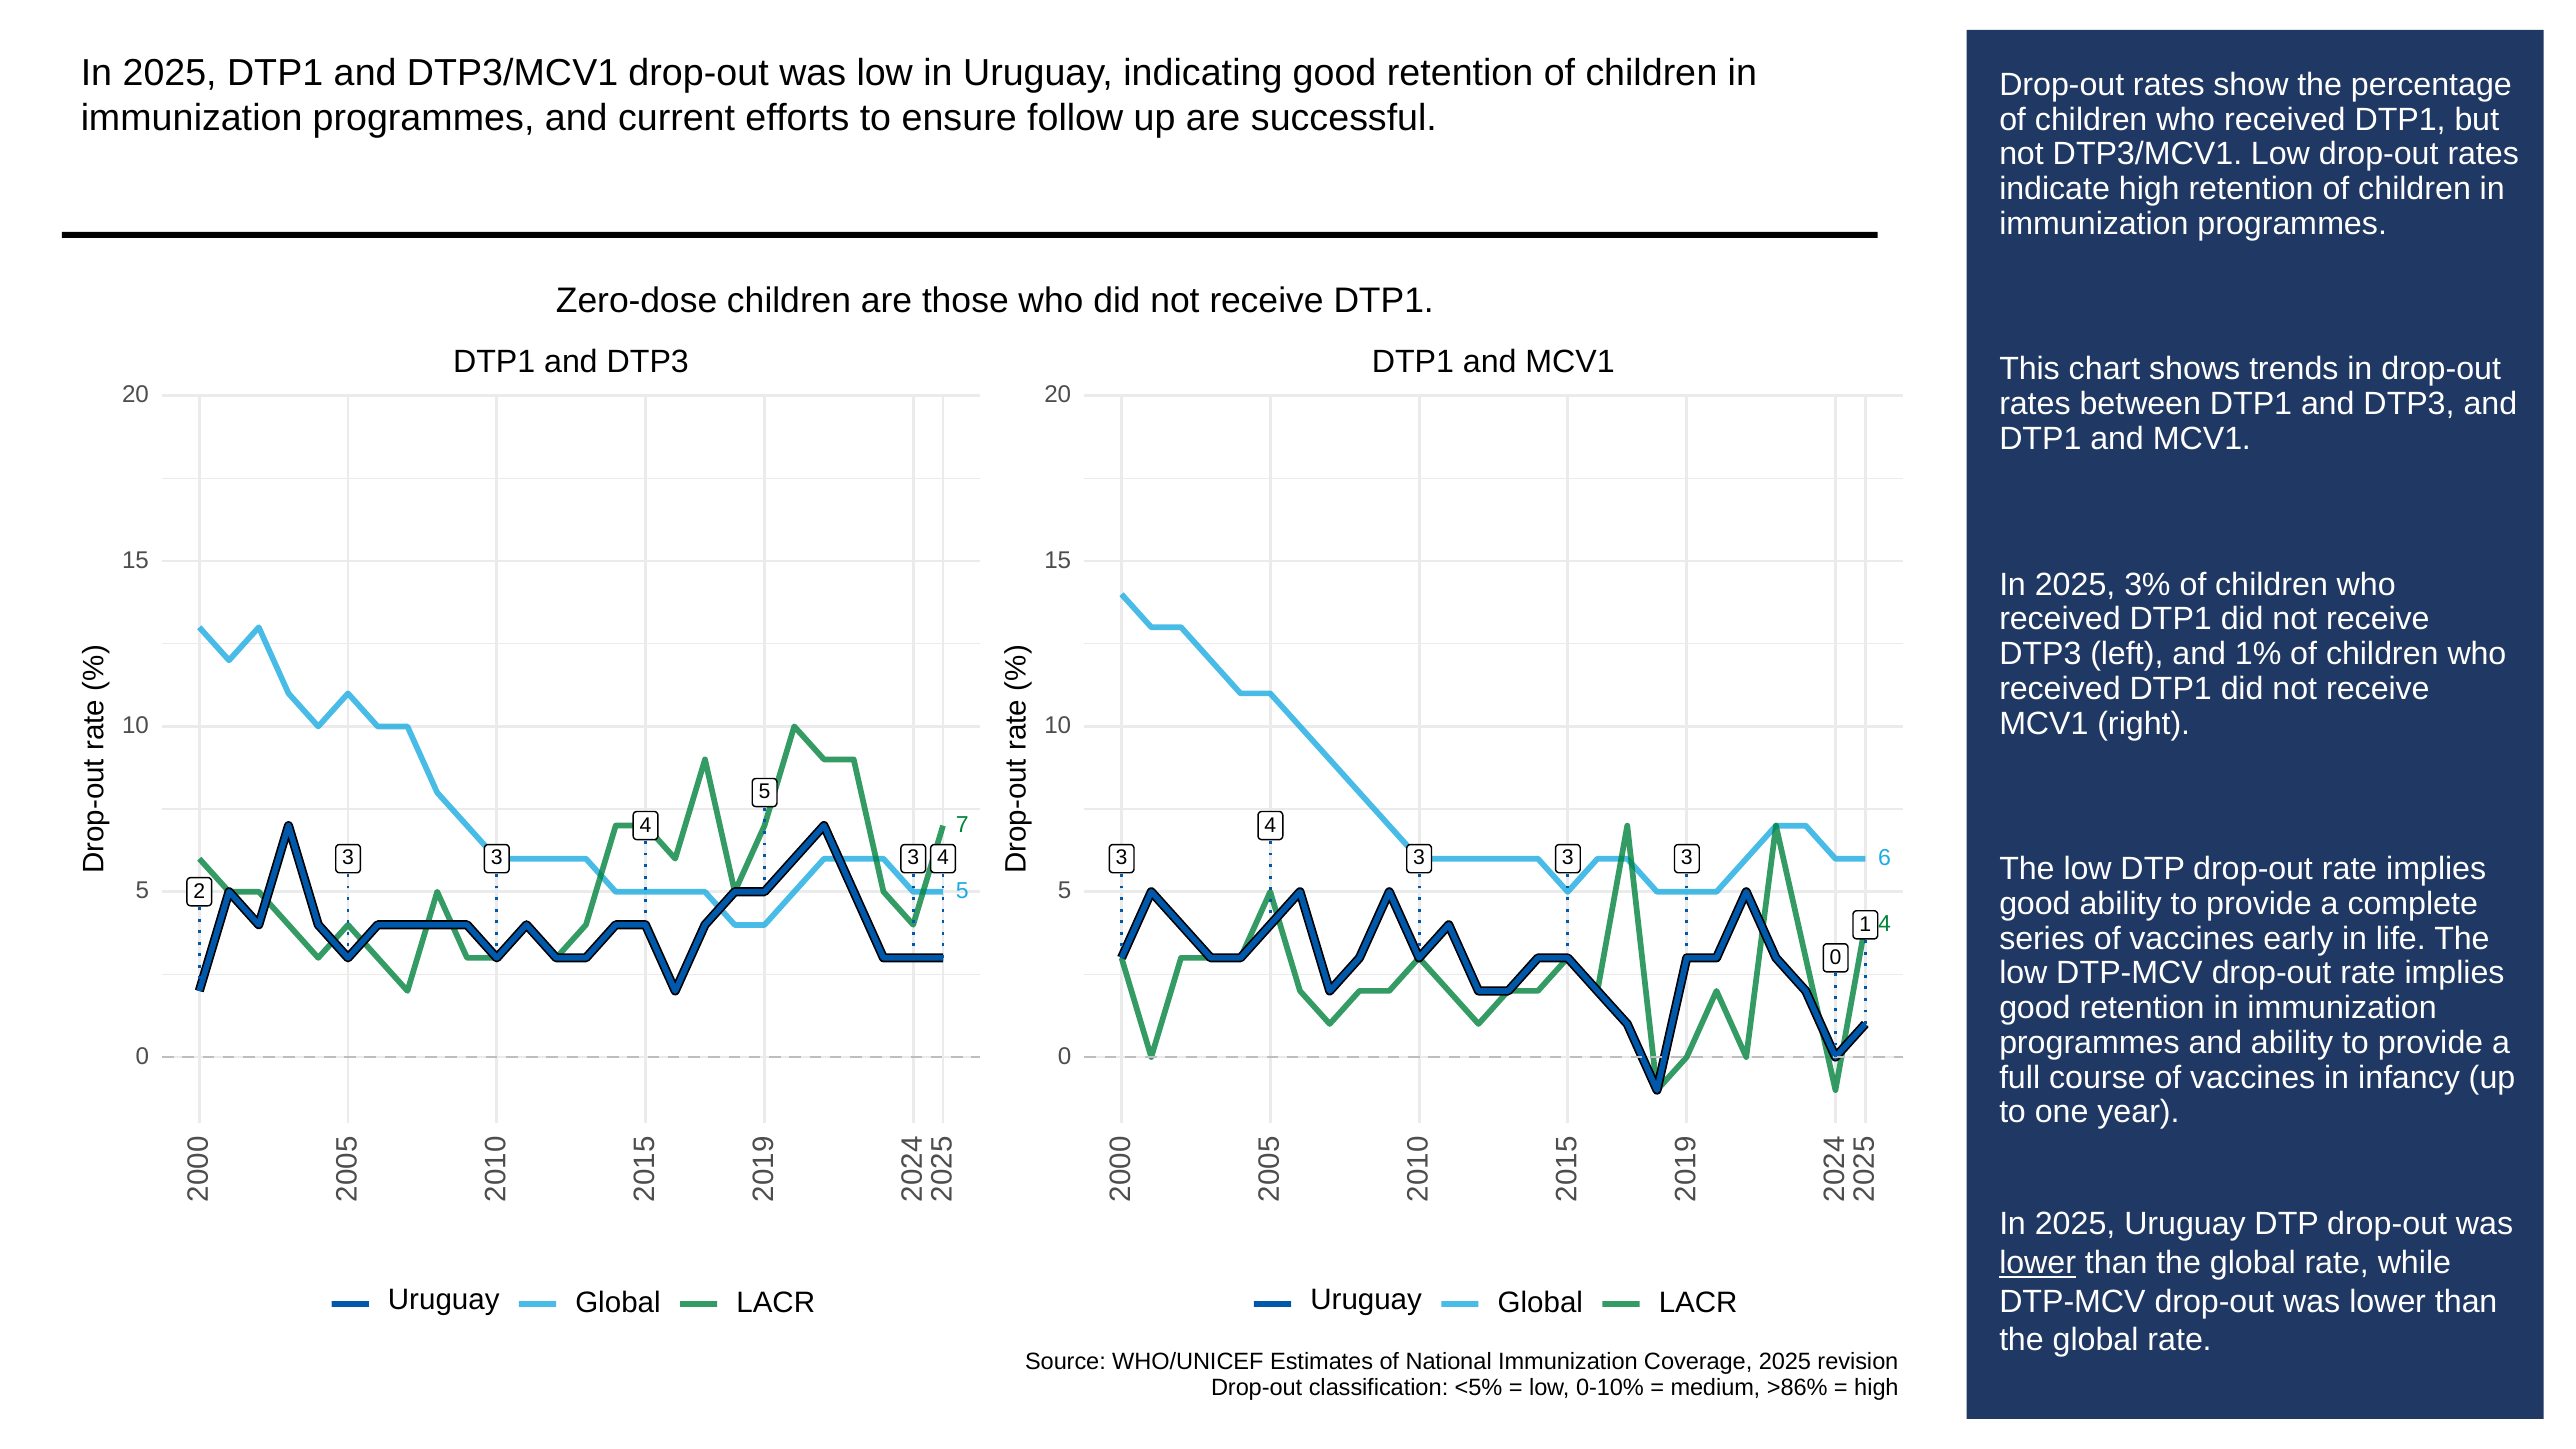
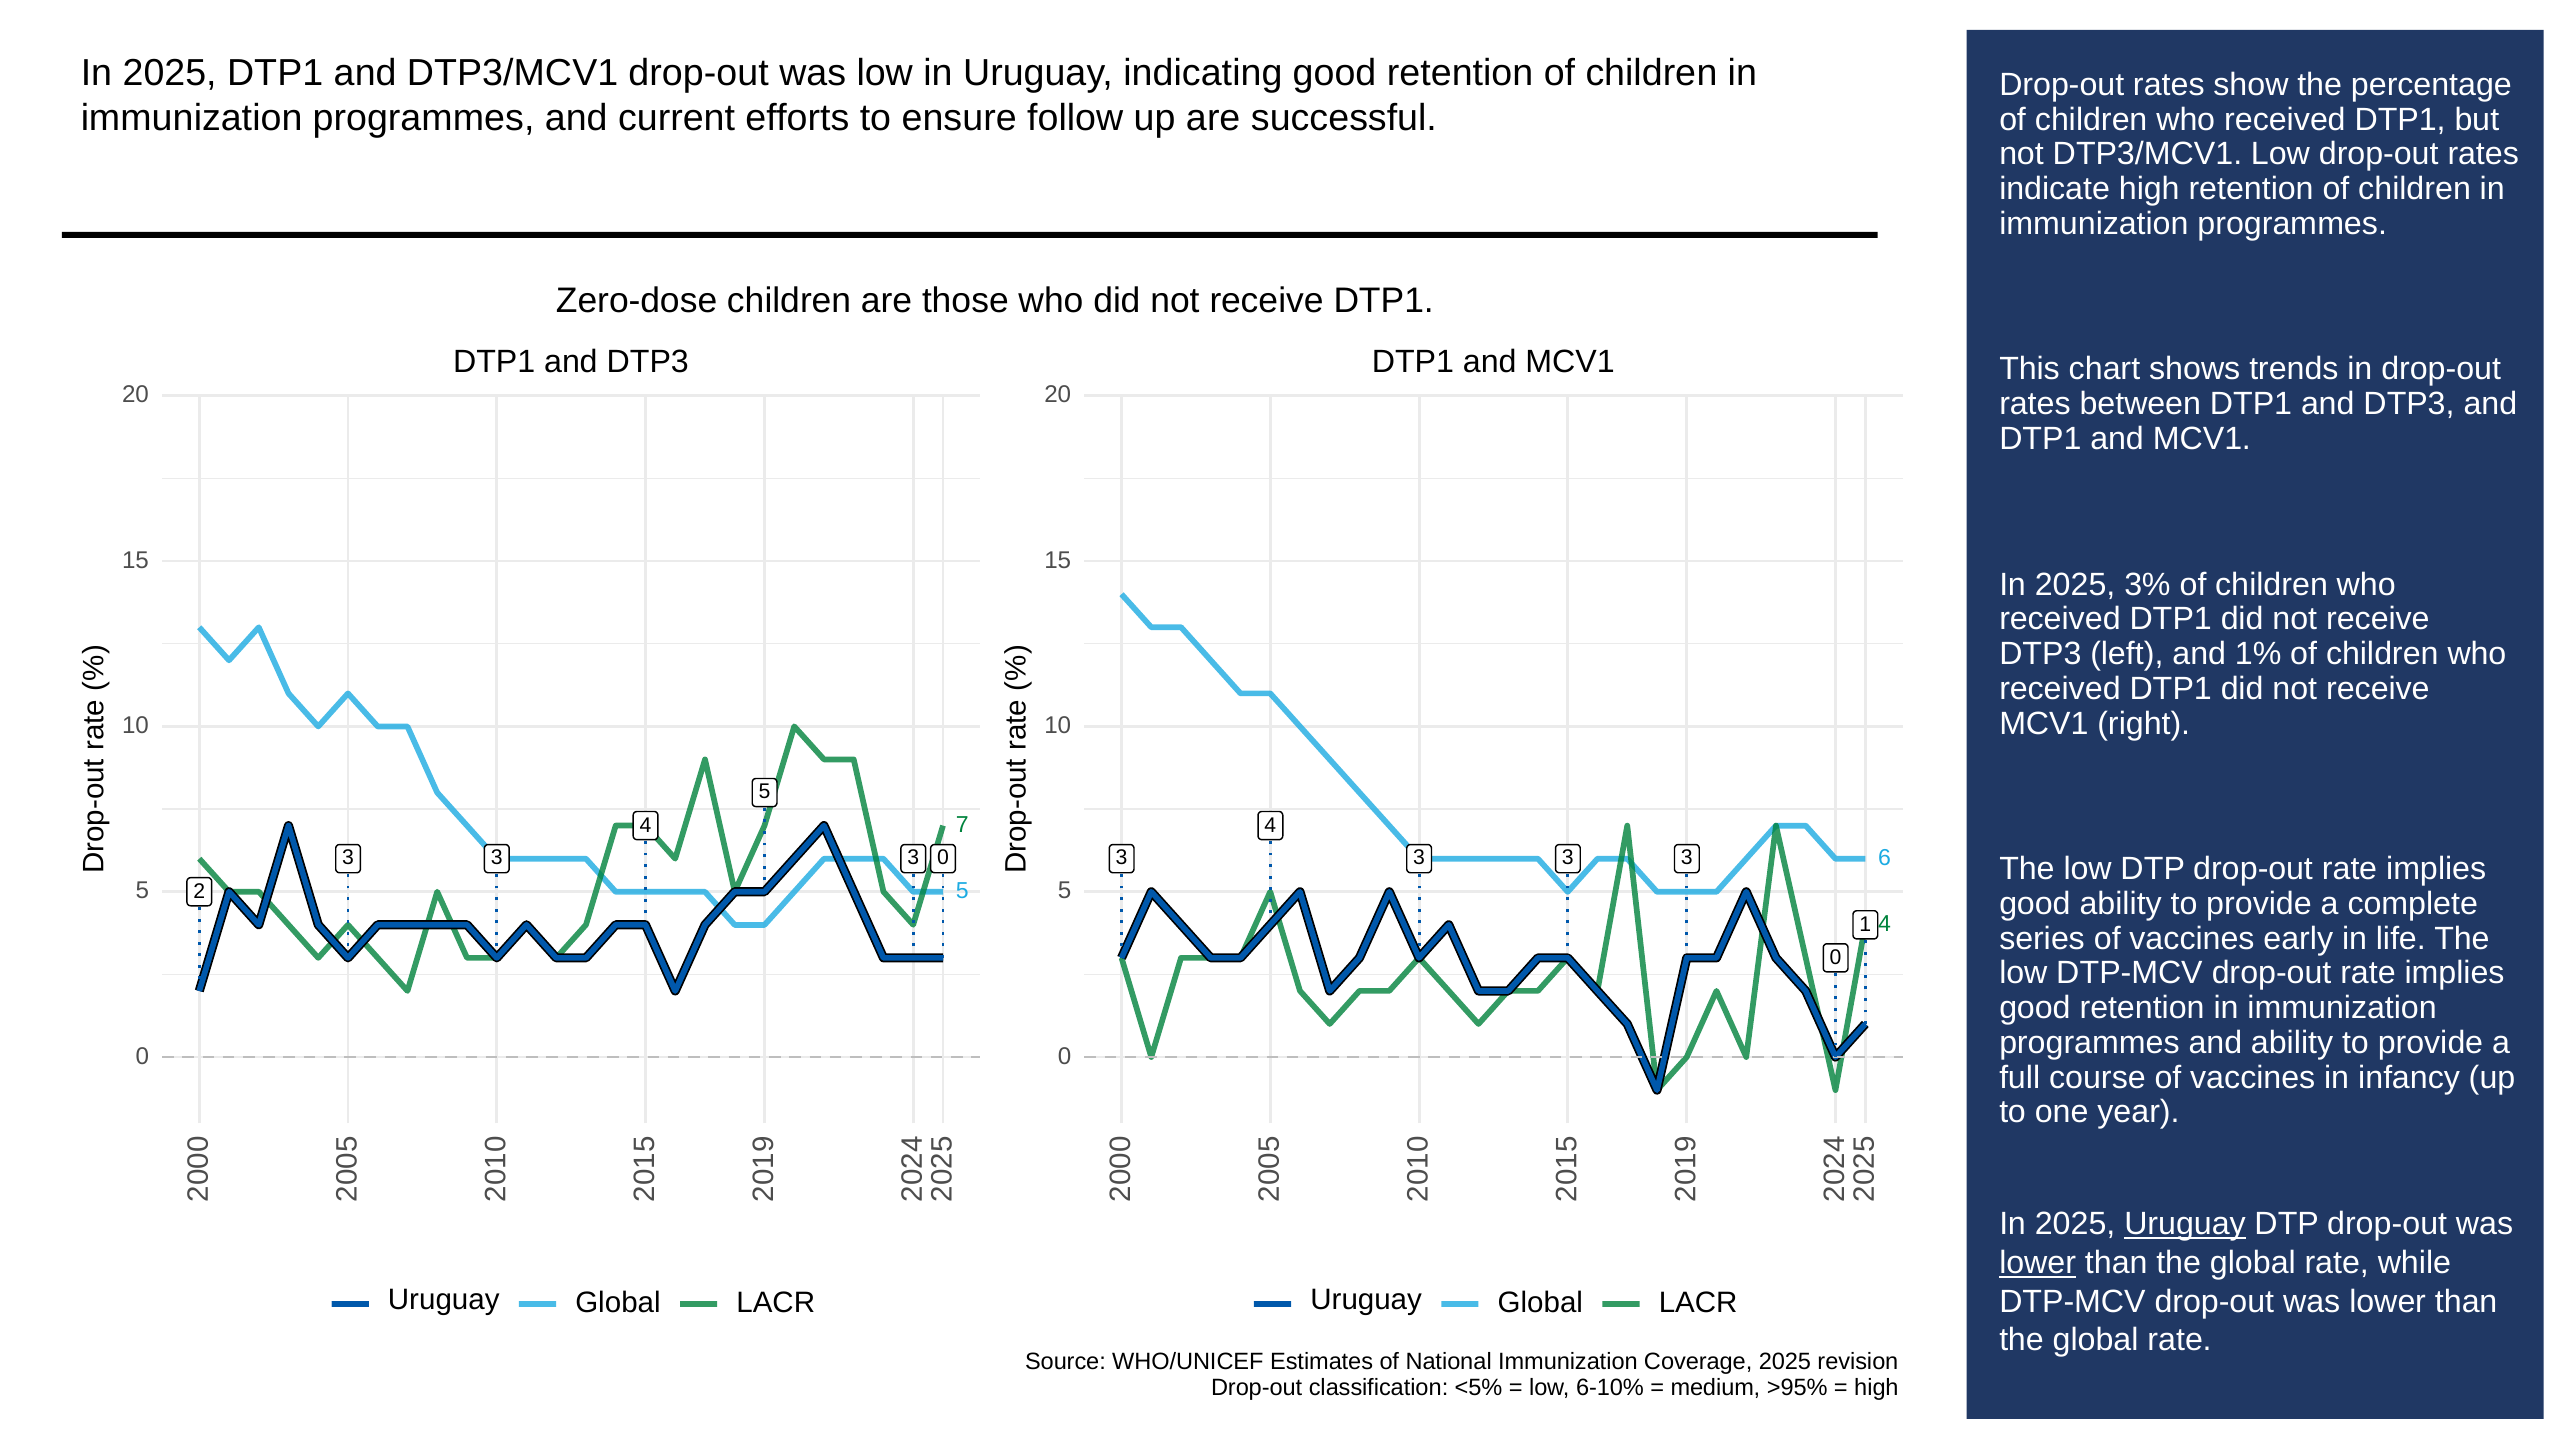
4: 4 -> 0 (943, 858)
Uruguay underline: none -> present (2185, 1224)
0-10%: 0-10% -> 6-10% (1610, 1387)
>86%: >86% -> >95% (1797, 1387)
